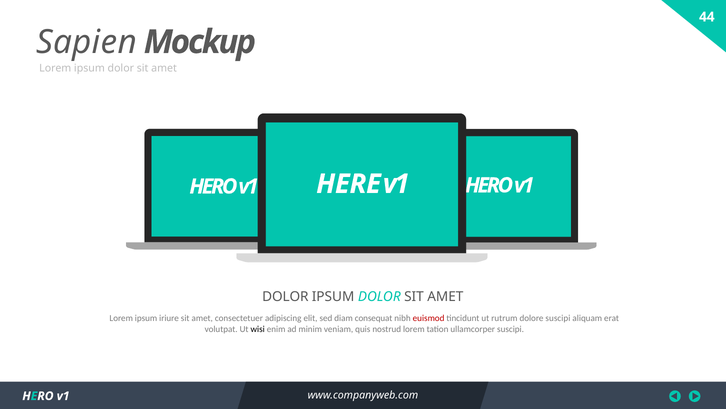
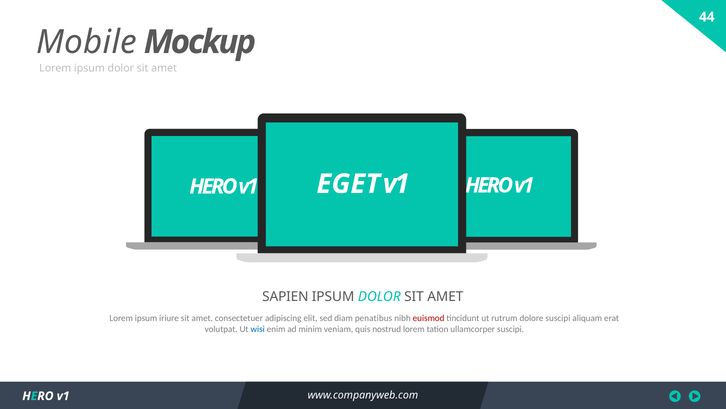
Sapien: Sapien -> Mobile (87, 42)
HERE: HERE -> EGET (348, 184)
DOLOR: DOLOR -> SAPIEN (285, 296)
consequat: consequat -> penatibus (374, 318)
wisi colour: black -> blue (258, 329)
